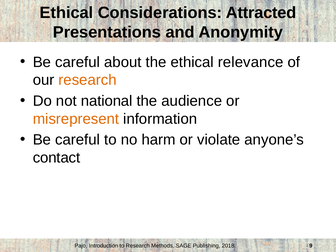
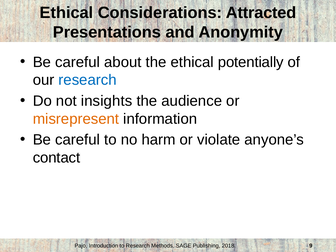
relevance: relevance -> potentially (251, 62)
research colour: orange -> blue (88, 80)
national: national -> insights (107, 101)
